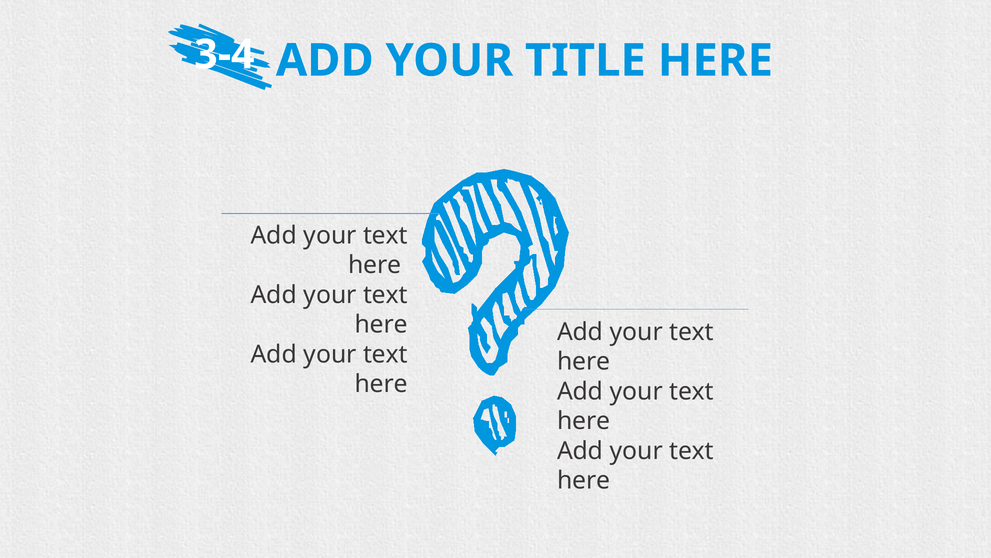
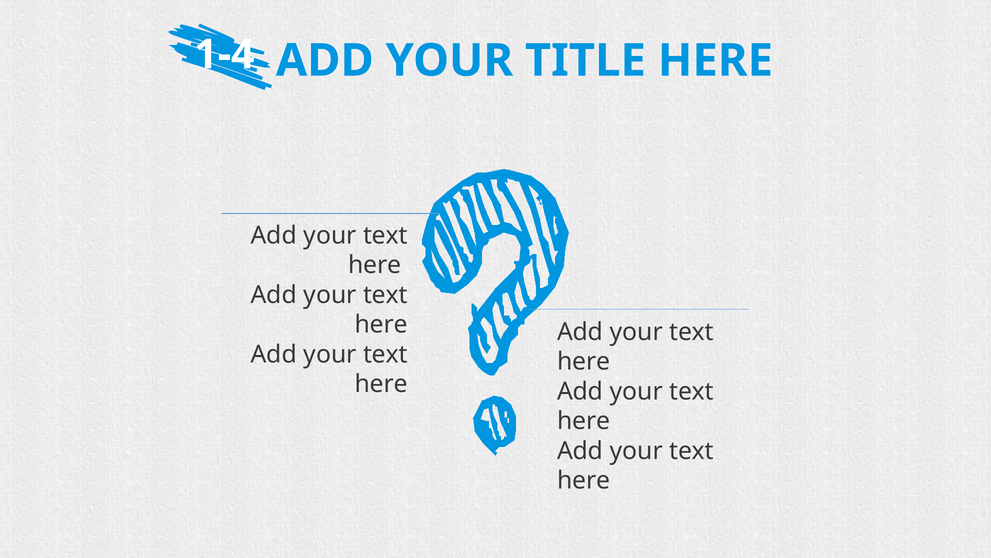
3-4: 3-4 -> 1-4 (224, 55)
